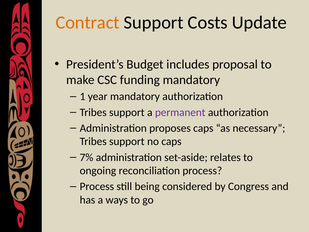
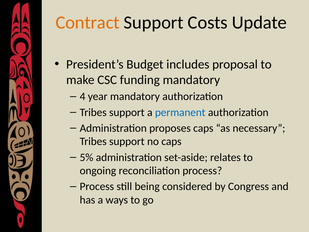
1: 1 -> 4 (83, 96)
permanent colour: purple -> blue (180, 112)
7%: 7% -> 5% (86, 157)
